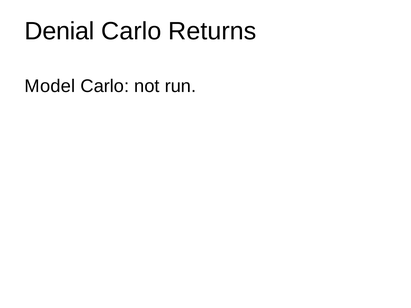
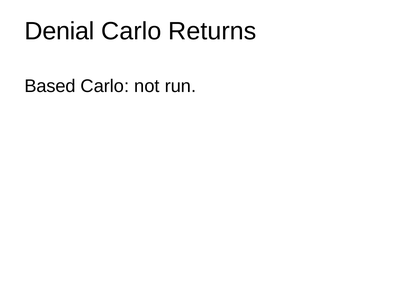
Model: Model -> Based (50, 86)
